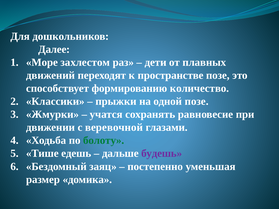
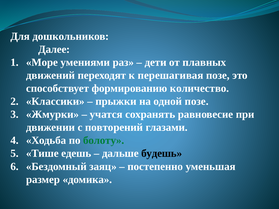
захлестом: захлестом -> умениями (85, 62)
пространстве: пространстве -> перешагивая (171, 75)
веревочной: веревочной -> повторений (114, 128)
будешь colour: purple -> black (162, 154)
